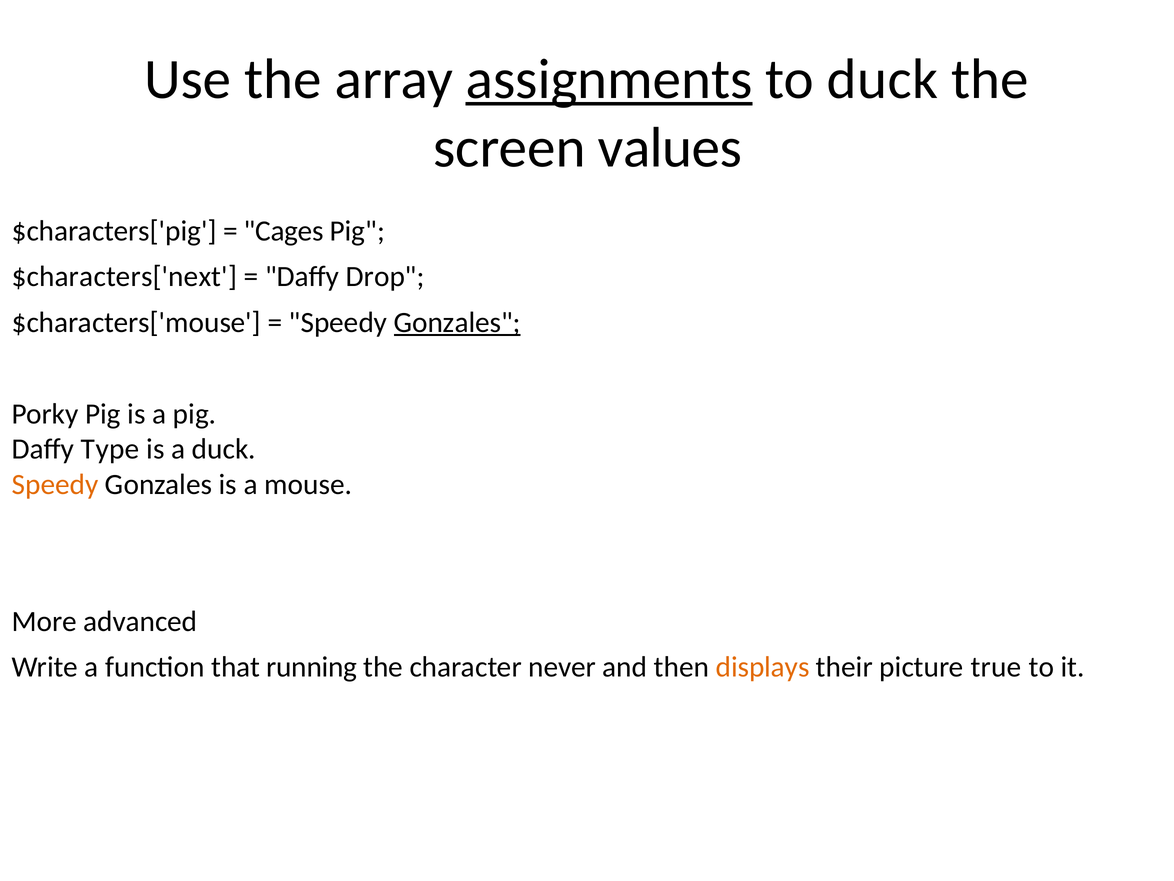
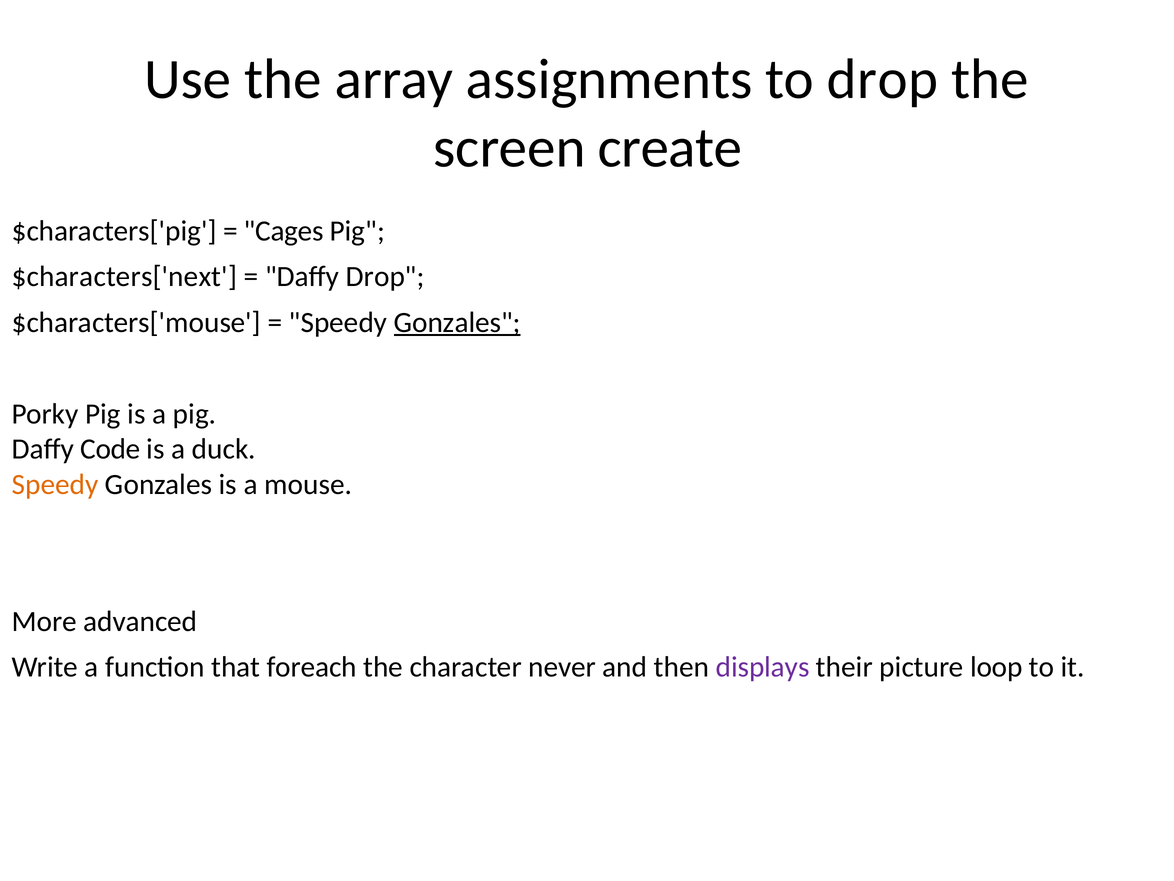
assignments underline: present -> none (609, 79)
to duck: duck -> drop (882, 79)
values: values -> create (670, 148)
Type: Type -> Code (110, 449)
running: running -> foreach (312, 667)
displays colour: orange -> purple (763, 667)
true: true -> loop (996, 667)
